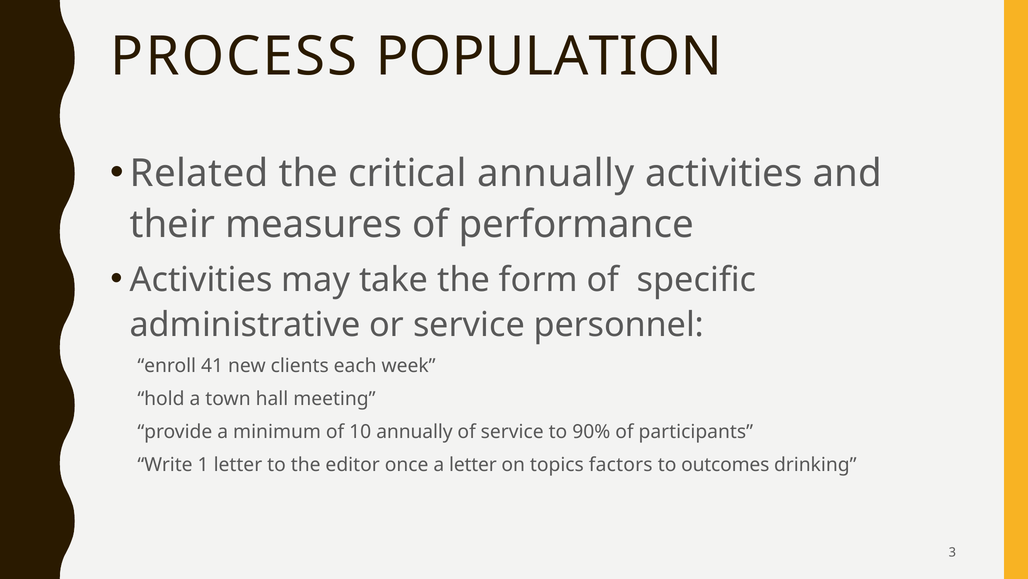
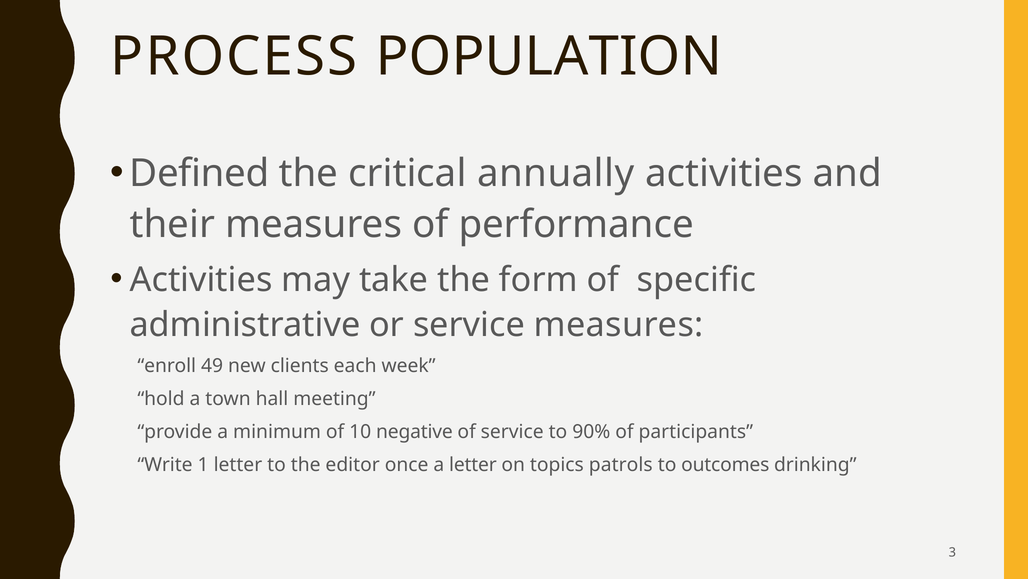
Related: Related -> Defined (199, 174)
service personnel: personnel -> measures (619, 325)
41: 41 -> 49 (212, 366)
10 annually: annually -> negative (414, 431)
factors: factors -> patrols (621, 464)
